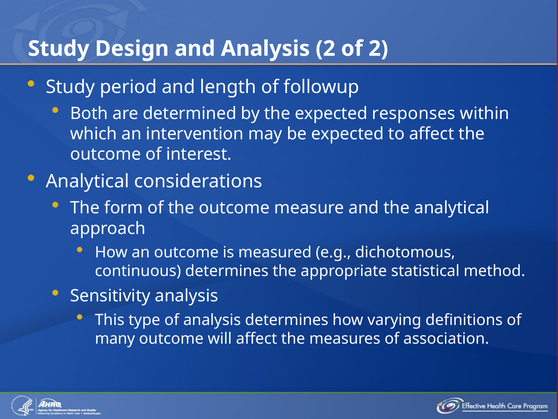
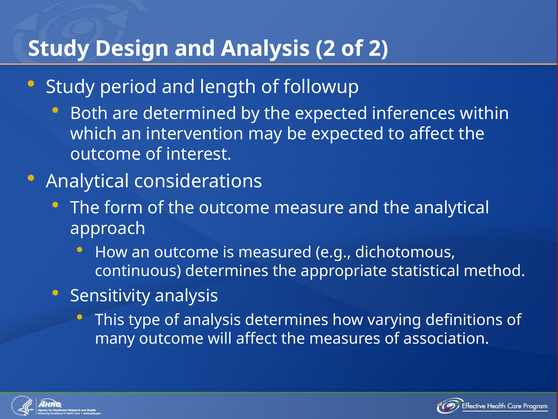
responses: responses -> inferences (414, 113)
